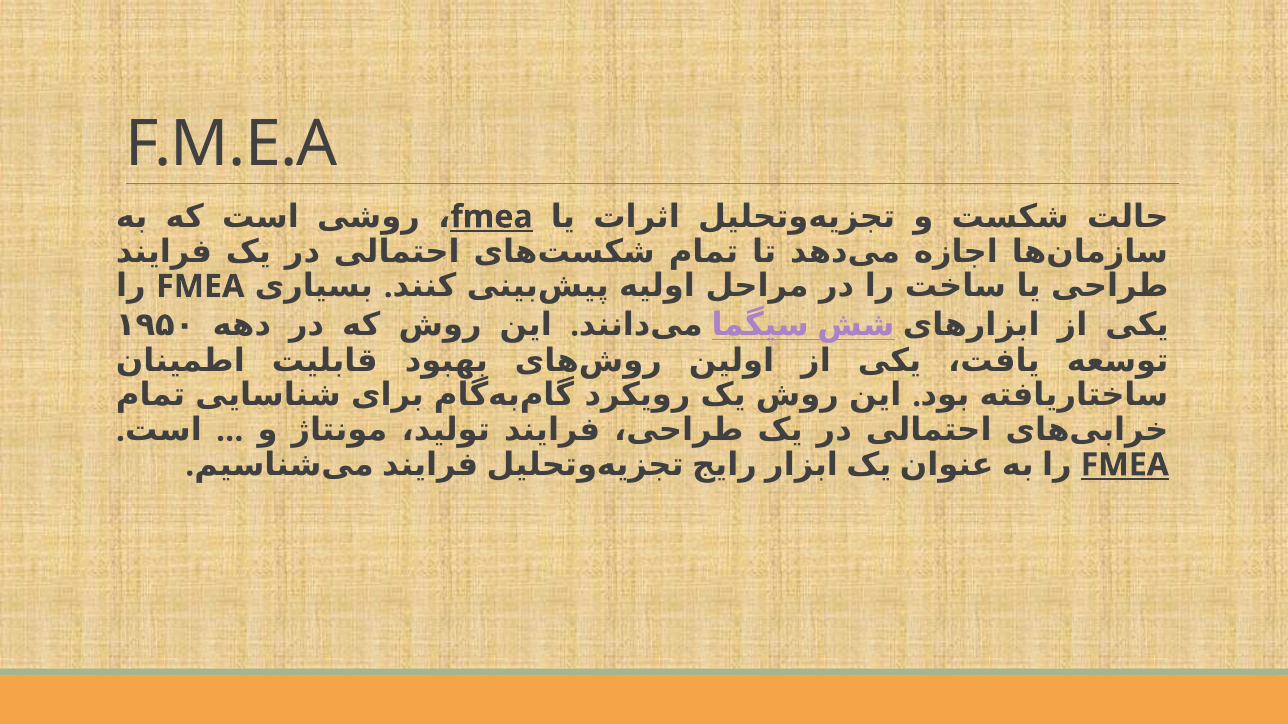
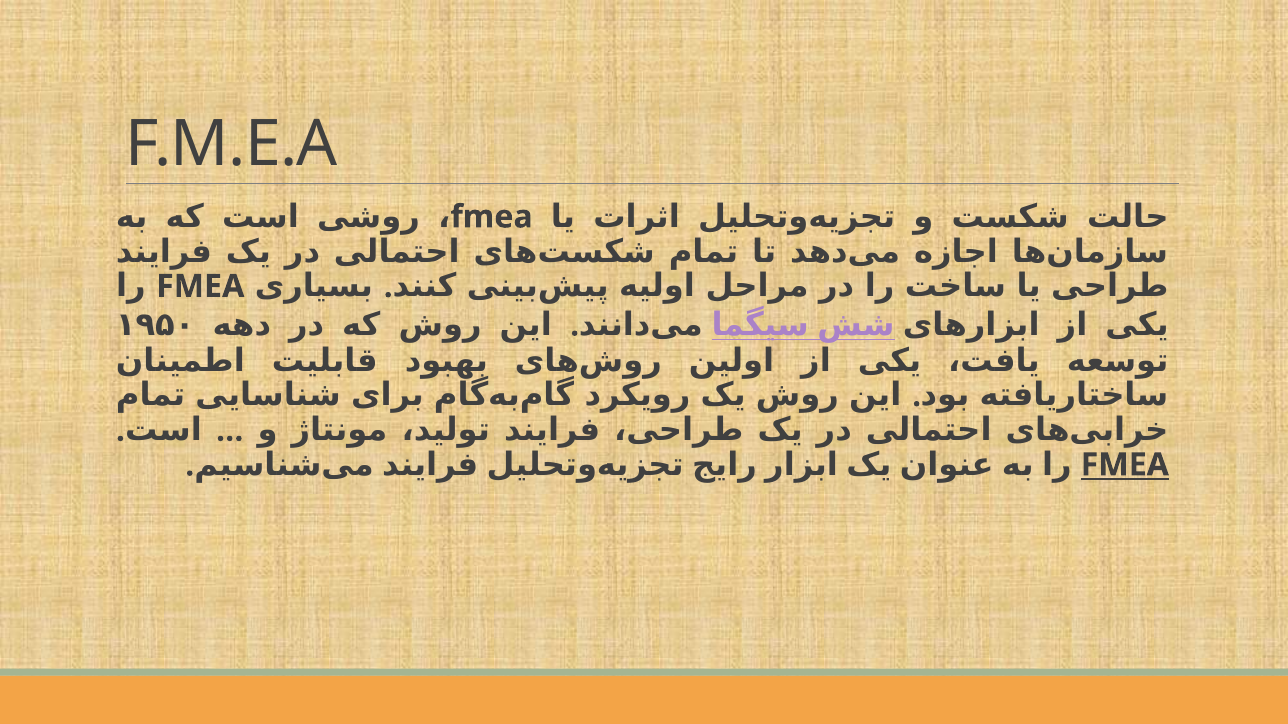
fmea underline: present -> none (492, 217)
